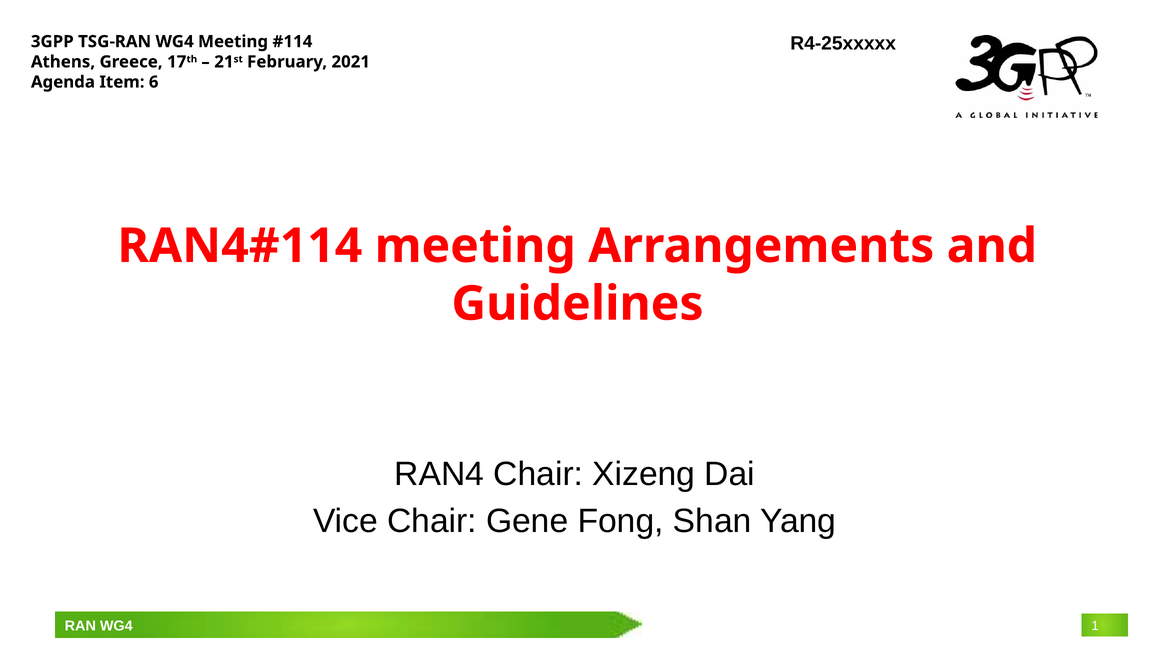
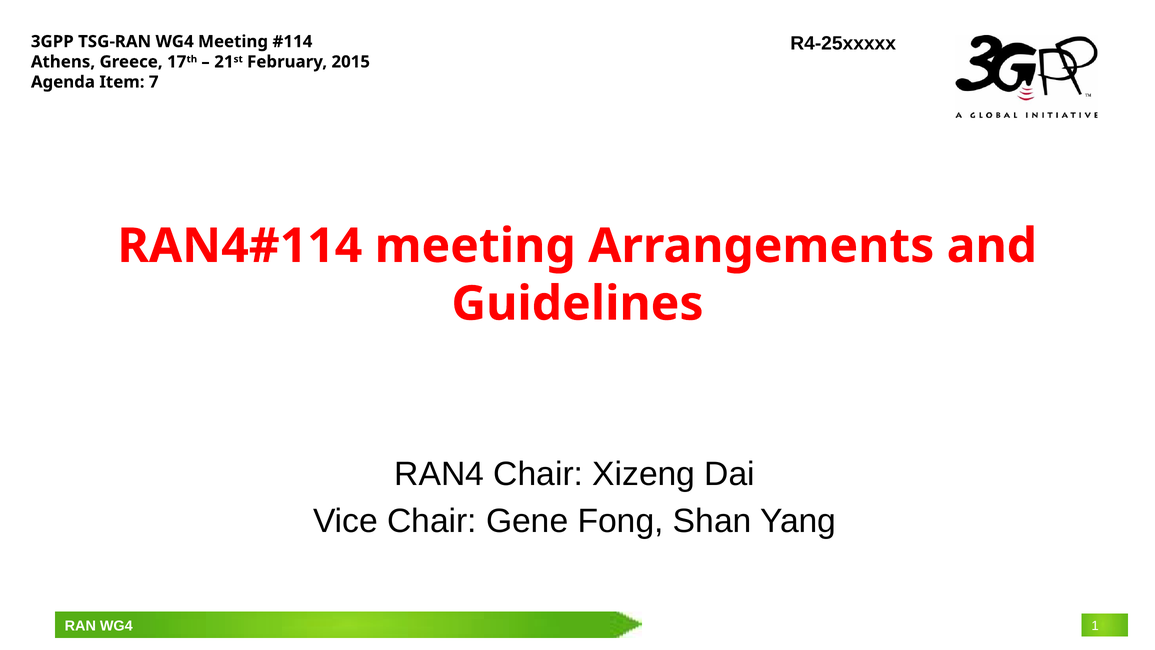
2021: 2021 -> 2015 (351, 62)
6: 6 -> 7 (154, 82)
